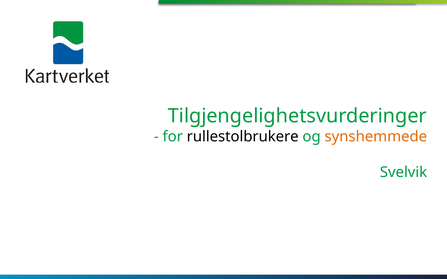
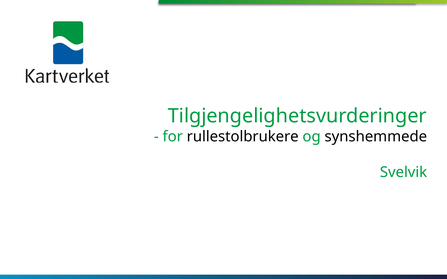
synshemmede colour: orange -> black (376, 137)
